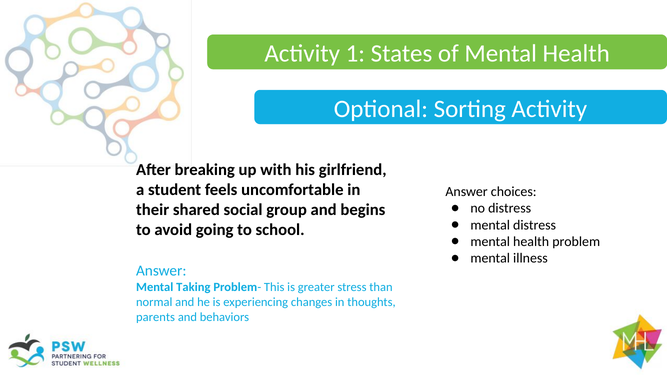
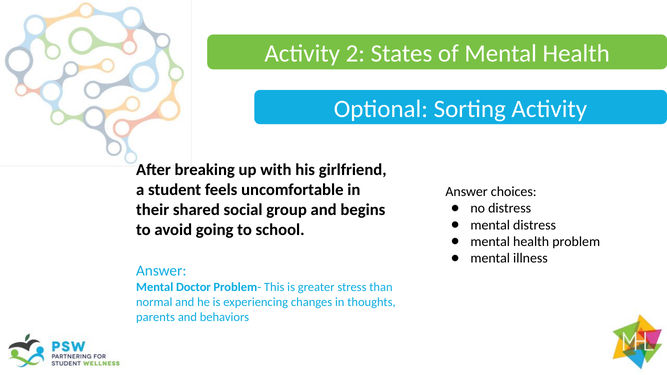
1: 1 -> 2 (355, 54)
Taking: Taking -> Doctor (193, 287)
